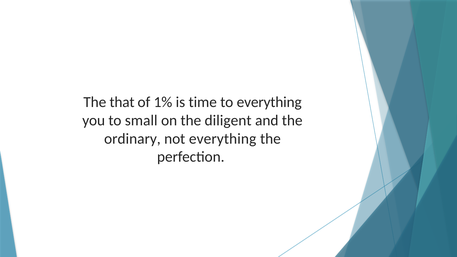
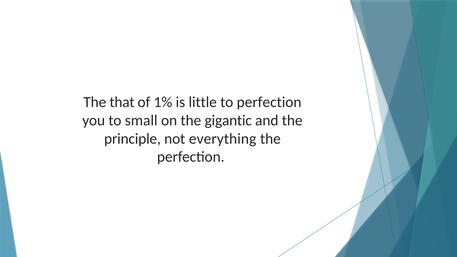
time: time -> little (203, 102)
to everything: everything -> perfection (269, 102)
diligent: diligent -> gigantic (228, 120)
ordinary: ordinary -> principle (132, 139)
